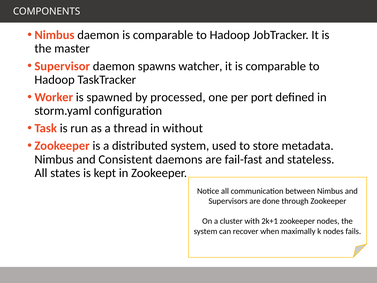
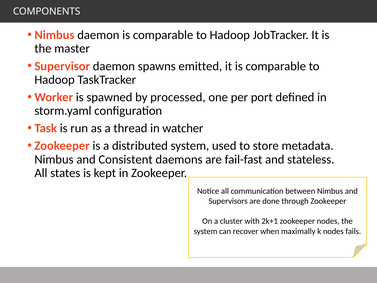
watcher: watcher -> emitted (200, 66)
without: without -> watcher (183, 128)
